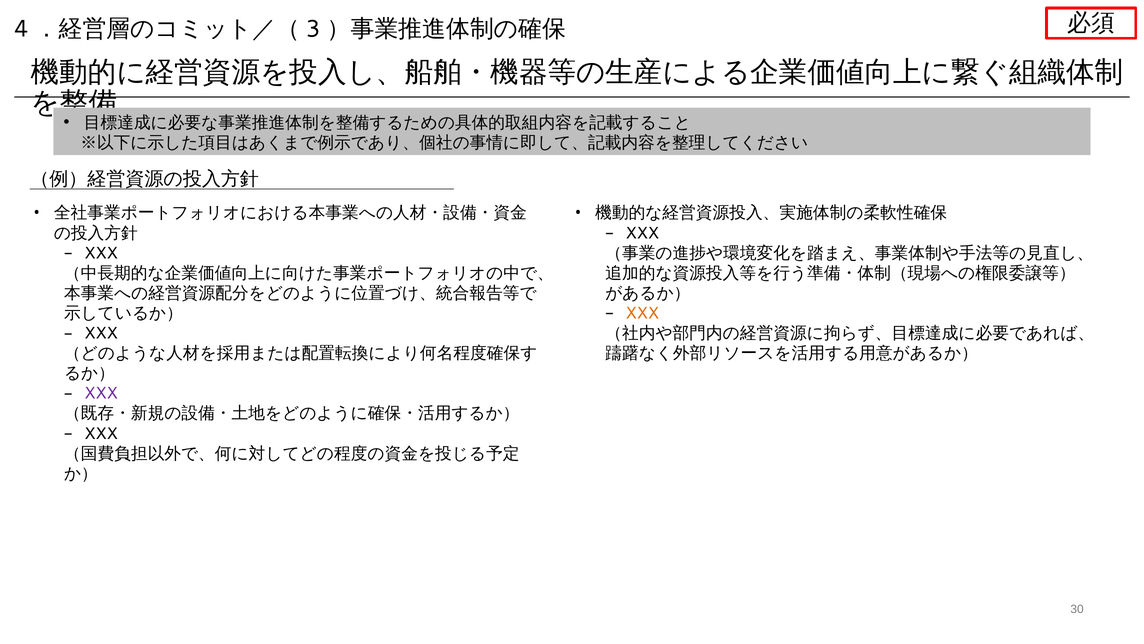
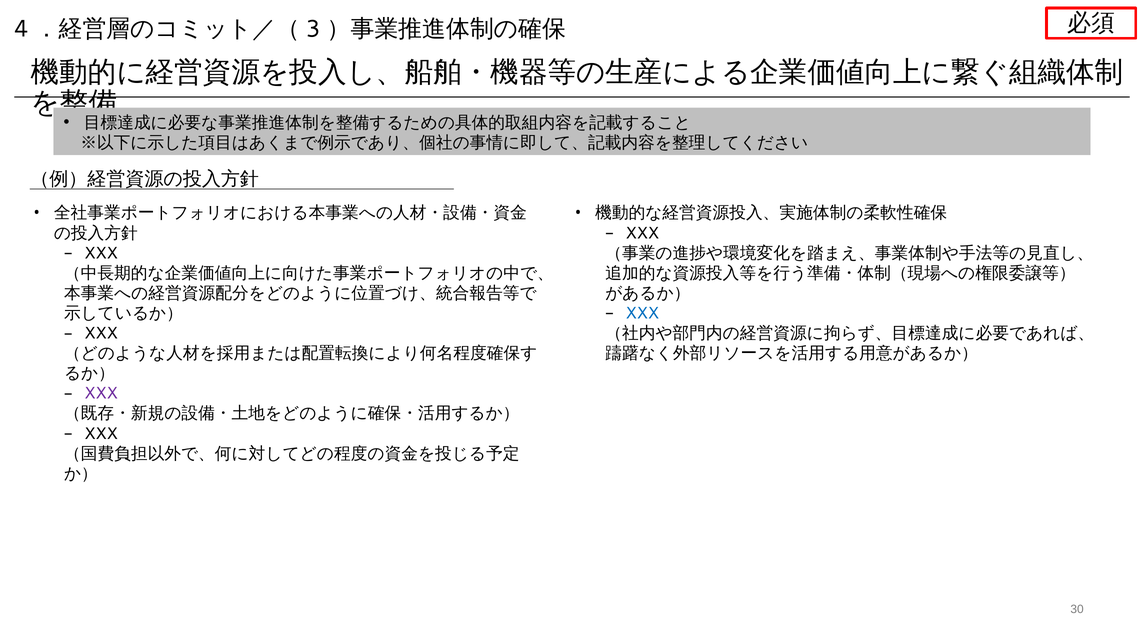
XXX colour: orange -> blue (642, 313)
